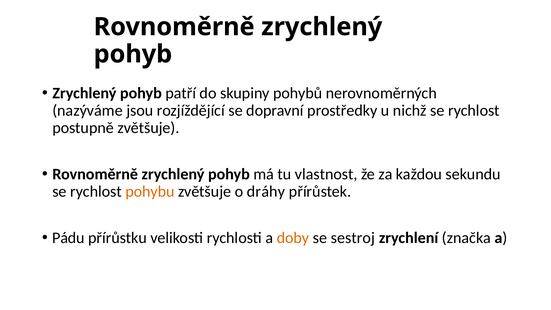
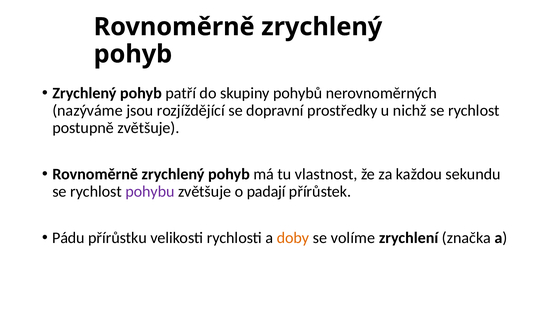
pohybu colour: orange -> purple (150, 191)
dráhy: dráhy -> padají (266, 191)
sestroj: sestroj -> volíme (353, 238)
